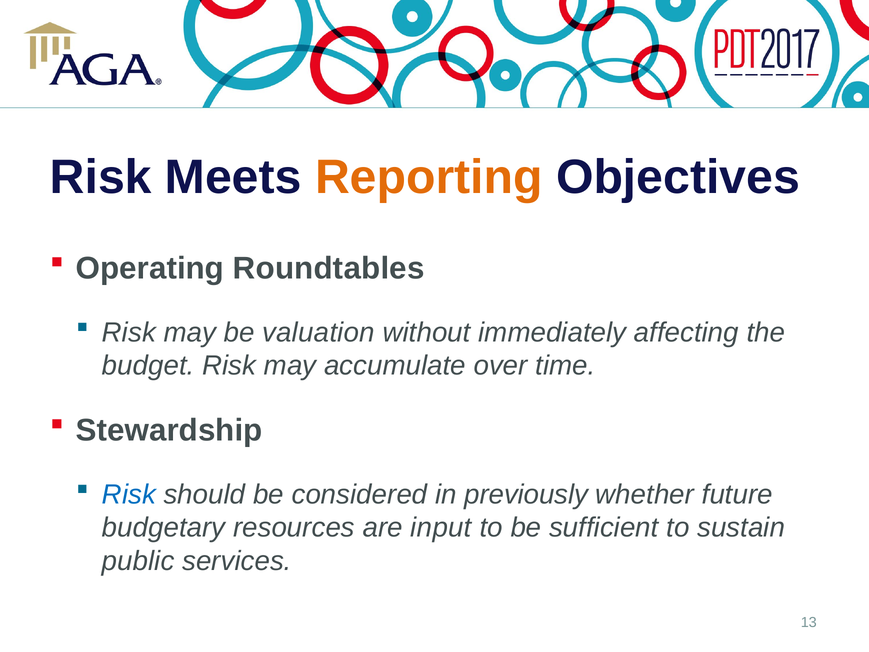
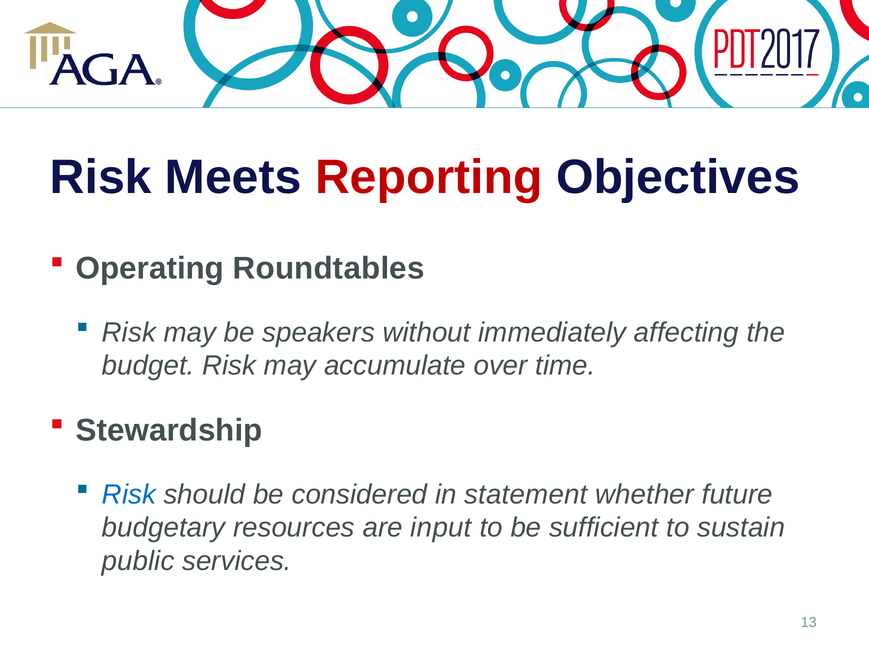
Reporting colour: orange -> red (429, 177)
valuation: valuation -> speakers (319, 332)
previously: previously -> statement (526, 494)
